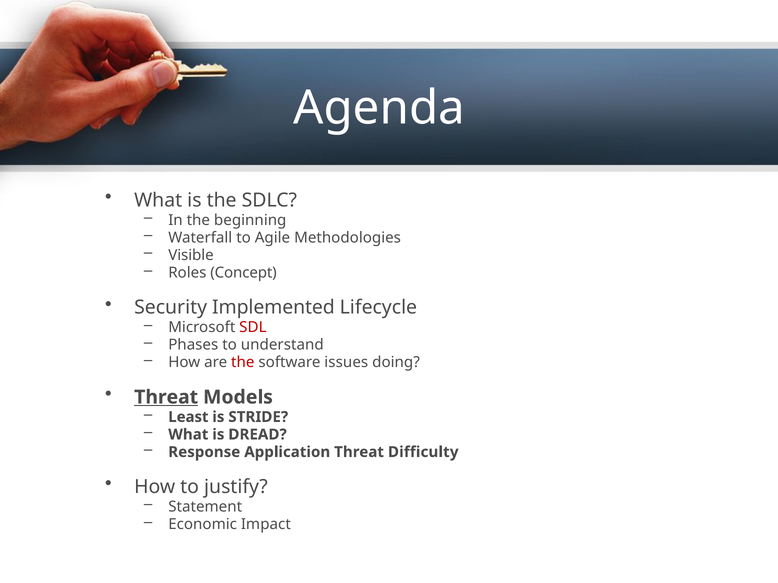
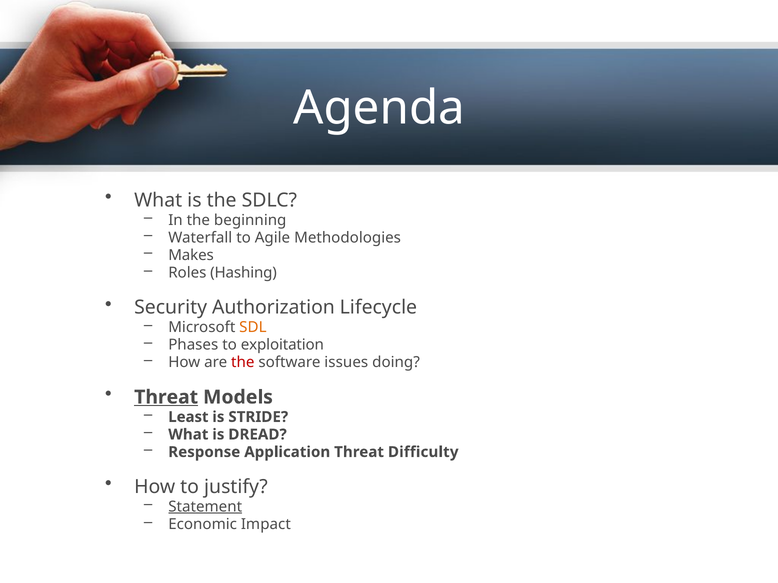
Visible: Visible -> Makes (191, 255)
Concept: Concept -> Hashing (244, 273)
Implemented: Implemented -> Authorization (273, 308)
SDL colour: red -> orange (253, 328)
understand: understand -> exploitation (282, 345)
Statement underline: none -> present (205, 507)
